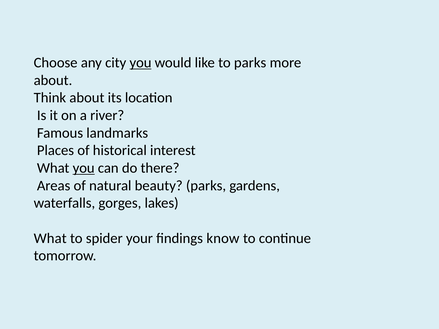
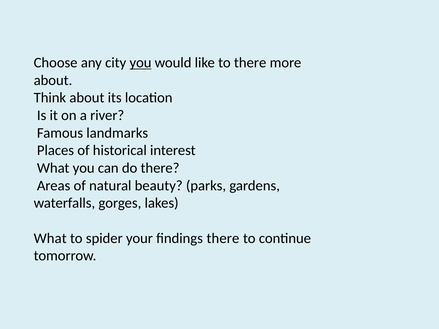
to parks: parks -> there (250, 63)
you underline: present -> none (84, 168)
findings know: know -> there (223, 238)
